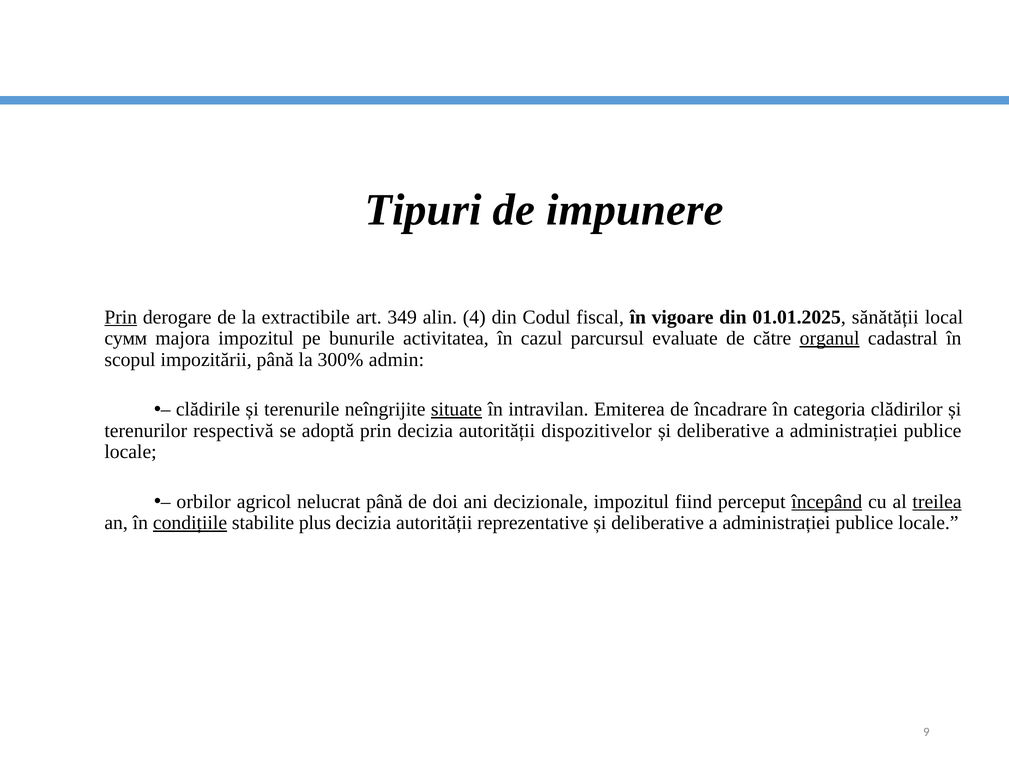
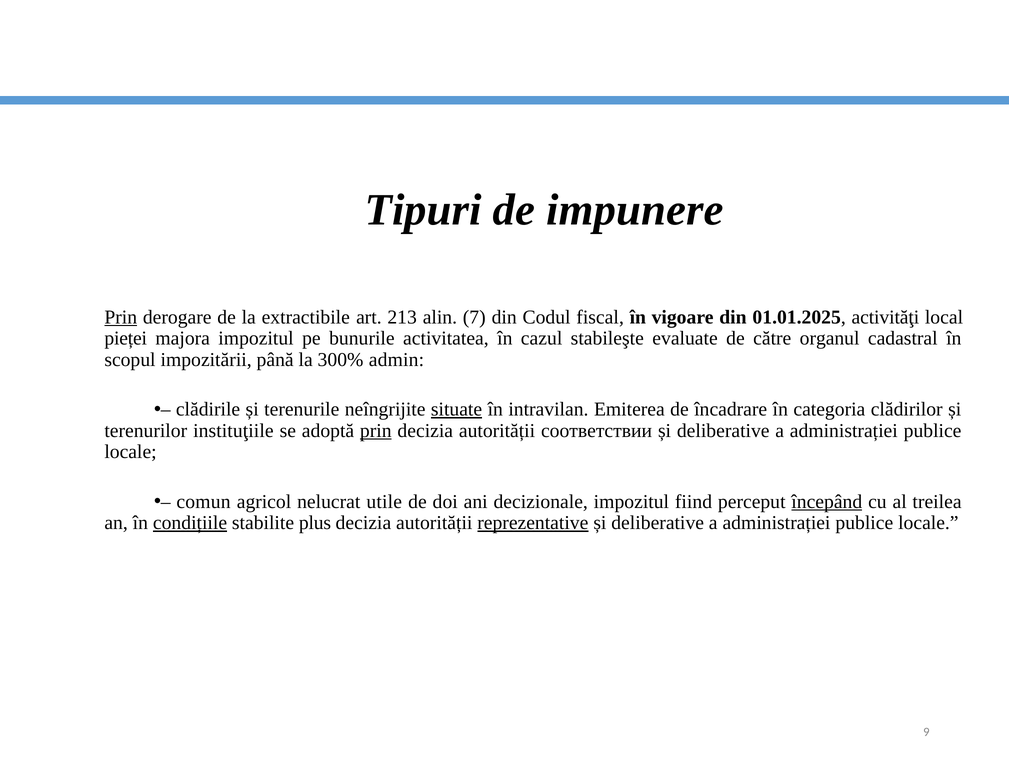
349: 349 -> 213 (402, 317)
4: 4 -> 7 (474, 317)
sănătății: sănătății -> activităţi (885, 317)
сумм: сумм -> pieței (126, 338)
parcursul: parcursul -> stabileşte (607, 338)
organul underline: present -> none (830, 338)
respectivă: respectivă -> instituţiile (233, 430)
prin underline: none -> present (376, 430)
dispozitivelor: dispozitivelor -> соответствии (597, 430)
orbilor: orbilor -> comun (204, 501)
nelucrat până: până -> utile (384, 501)
treilea underline: present -> none (937, 501)
reprezentative underline: none -> present (533, 523)
